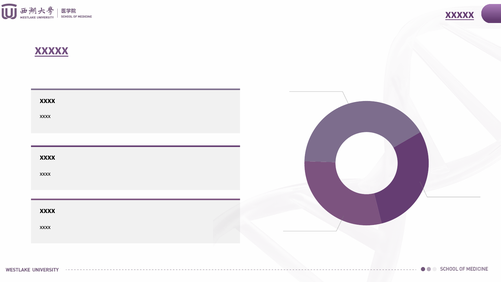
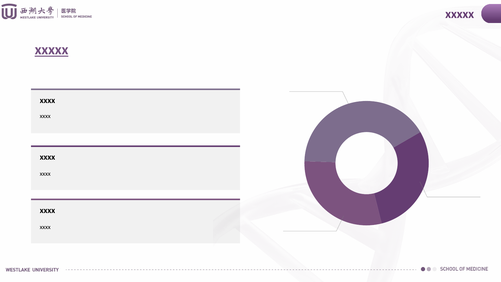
xxxxx underline: present -> none (460, 14)
